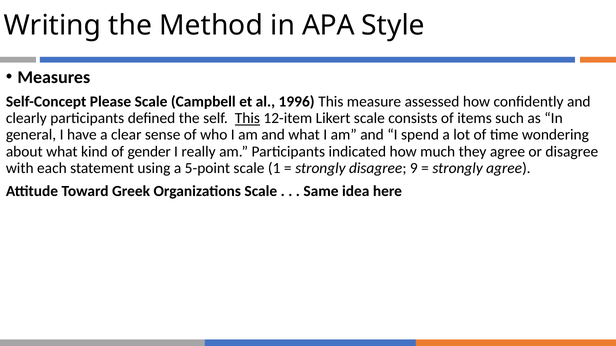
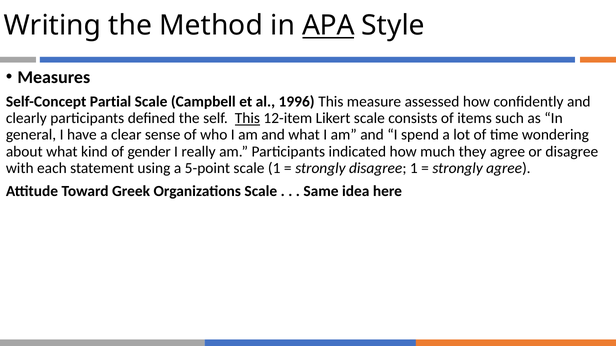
APA underline: none -> present (328, 26)
Please: Please -> Partial (111, 102)
disagree 9: 9 -> 1 (414, 168)
